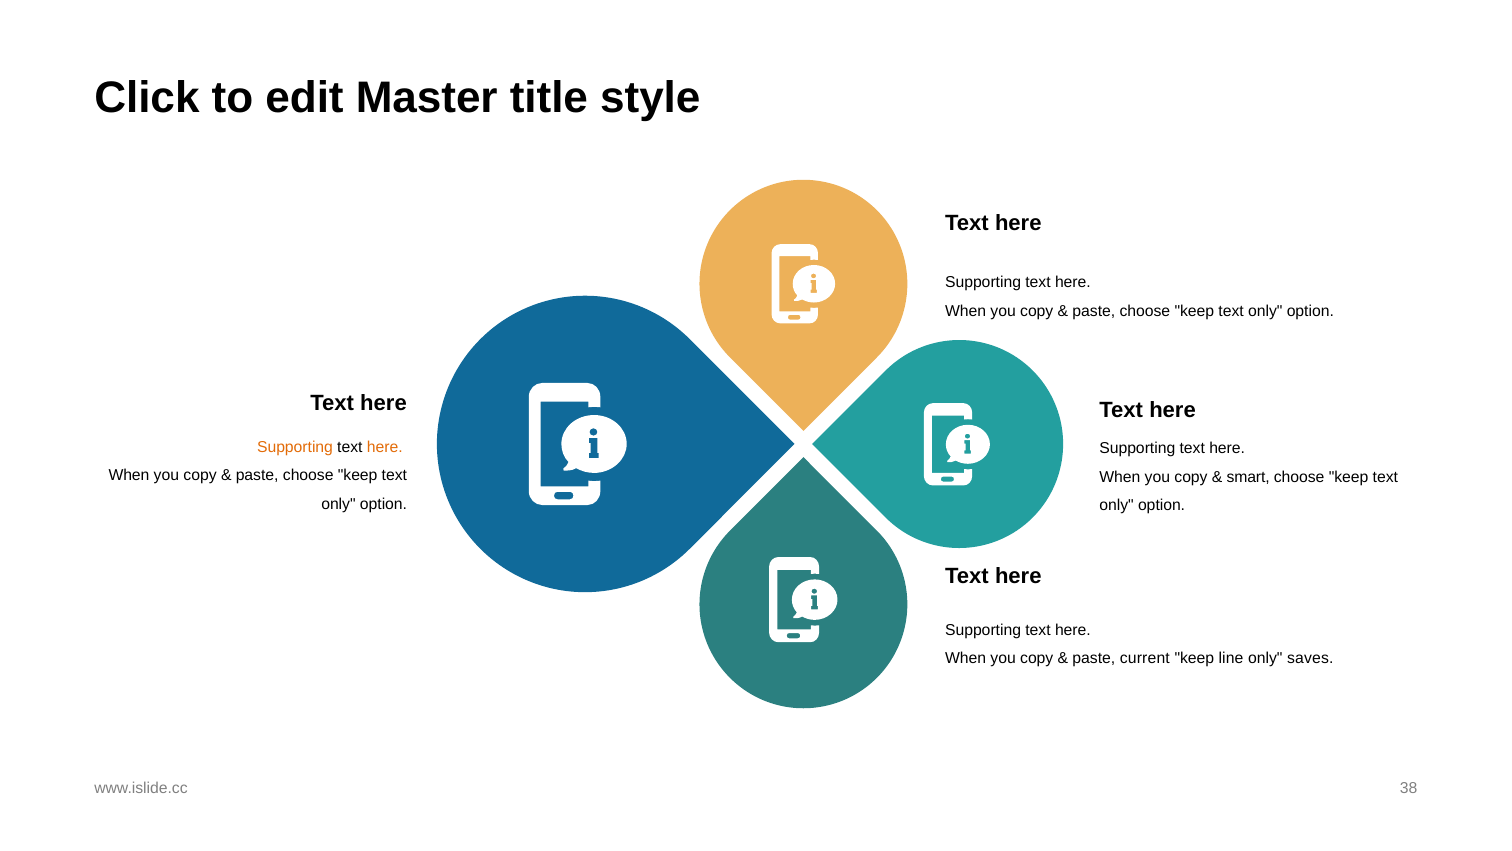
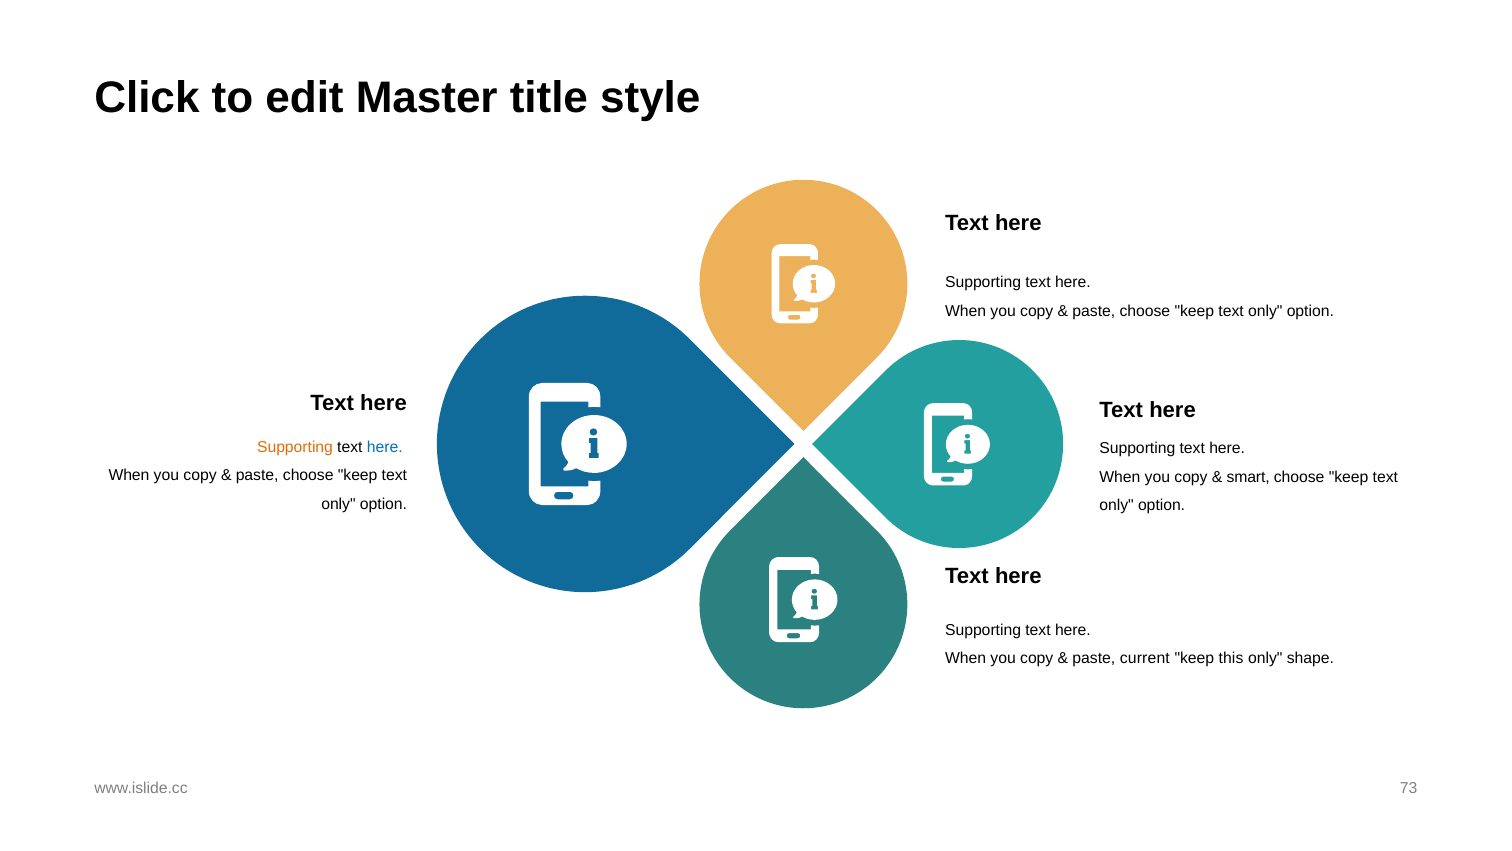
here colour: orange -> blue (385, 447)
line: line -> this (1231, 658)
saves: saves -> shape (1310, 658)
38: 38 -> 73 (1409, 788)
